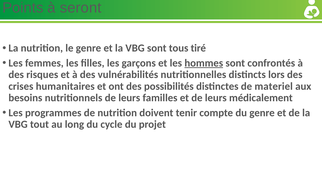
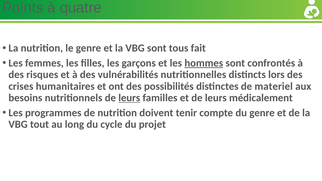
seront: seront -> quatre (81, 8)
tiré: tiré -> fait (198, 48)
leurs underline: none -> present (129, 98)
